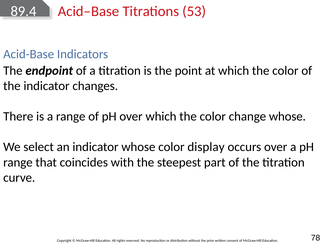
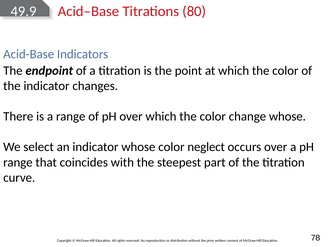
89.4: 89.4 -> 49.9 (24, 11)
53: 53 -> 80 (194, 11)
display: display -> neglect (206, 147)
